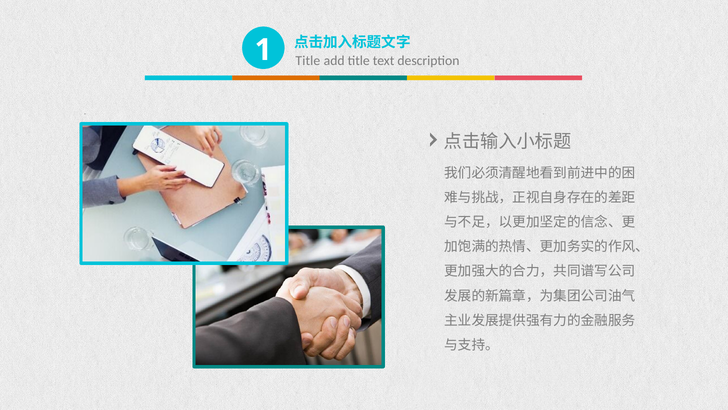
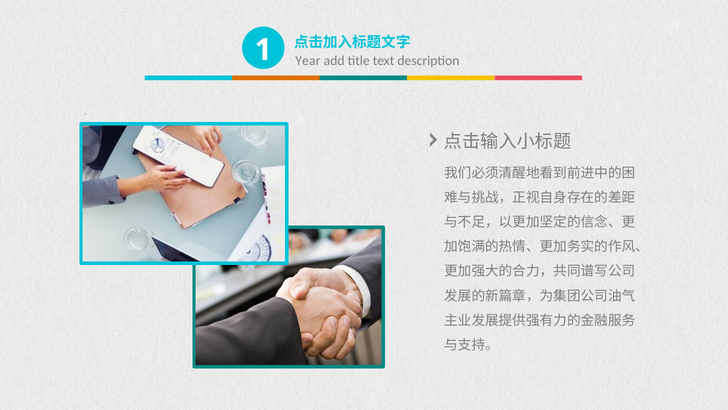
Title: Title -> Year (308, 61)
